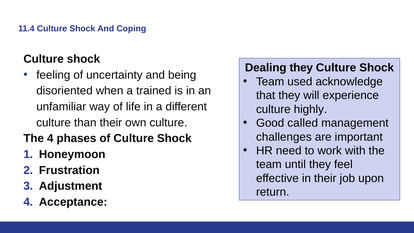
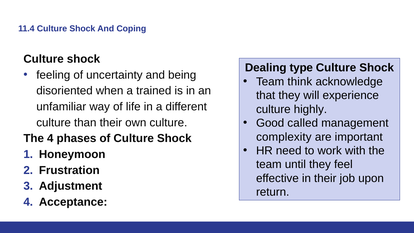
Dealing they: they -> type (301, 68)
used: used -> think (300, 82)
challenges: challenges -> complexity (284, 137)
